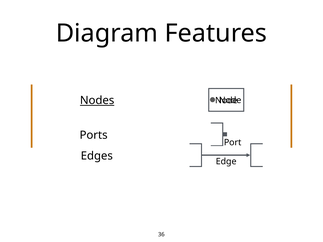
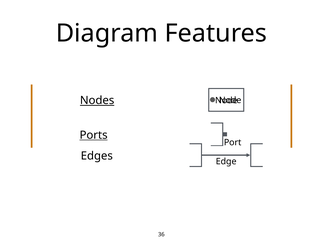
Ports underline: none -> present (94, 135)
